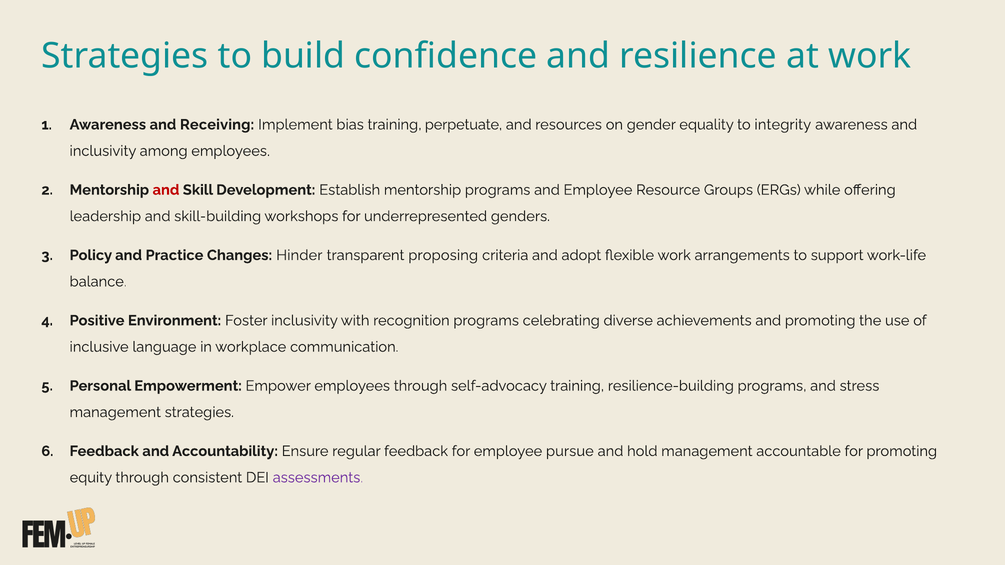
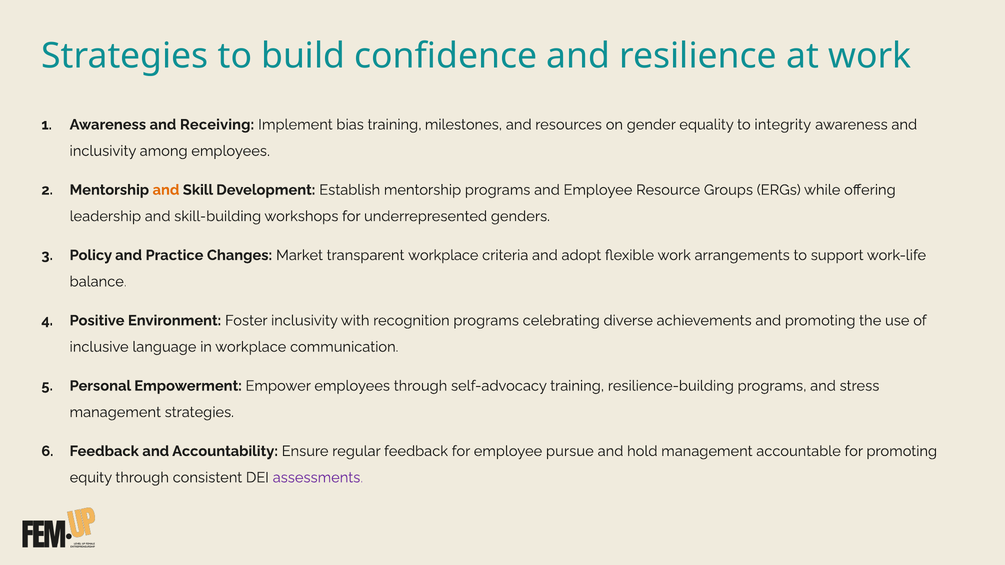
perpetuate: perpetuate -> milestones (463, 125)
and colour: red -> orange (166, 190)
Hinder: Hinder -> Market (299, 255)
transparent proposing: proposing -> workplace (443, 255)
